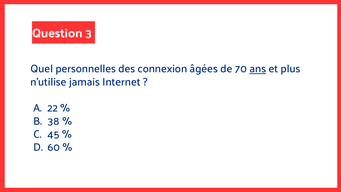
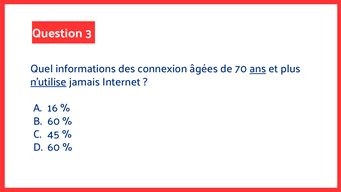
personnelles: personnelles -> informations (86, 69)
n’utilise underline: none -> present (48, 82)
22: 22 -> 16 (53, 108)
38: 38 -> 60 (54, 121)
